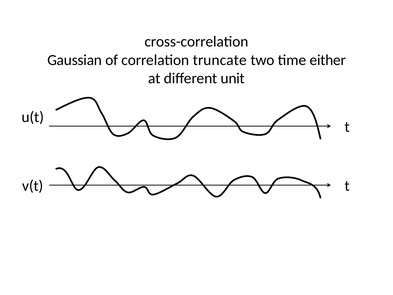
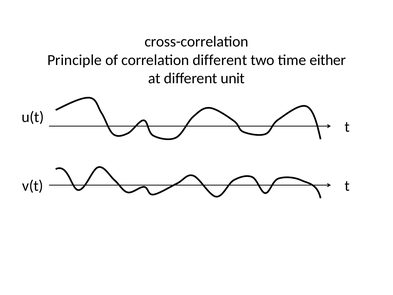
Gaussian: Gaussian -> Principle (75, 60)
correlation truncate: truncate -> different (220, 60)
